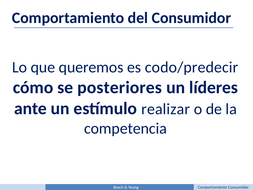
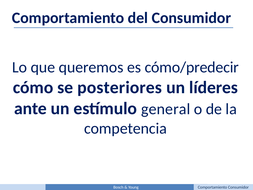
codo/predecir: codo/predecir -> cómo/predecir (192, 67)
realizar: realizar -> general (166, 109)
